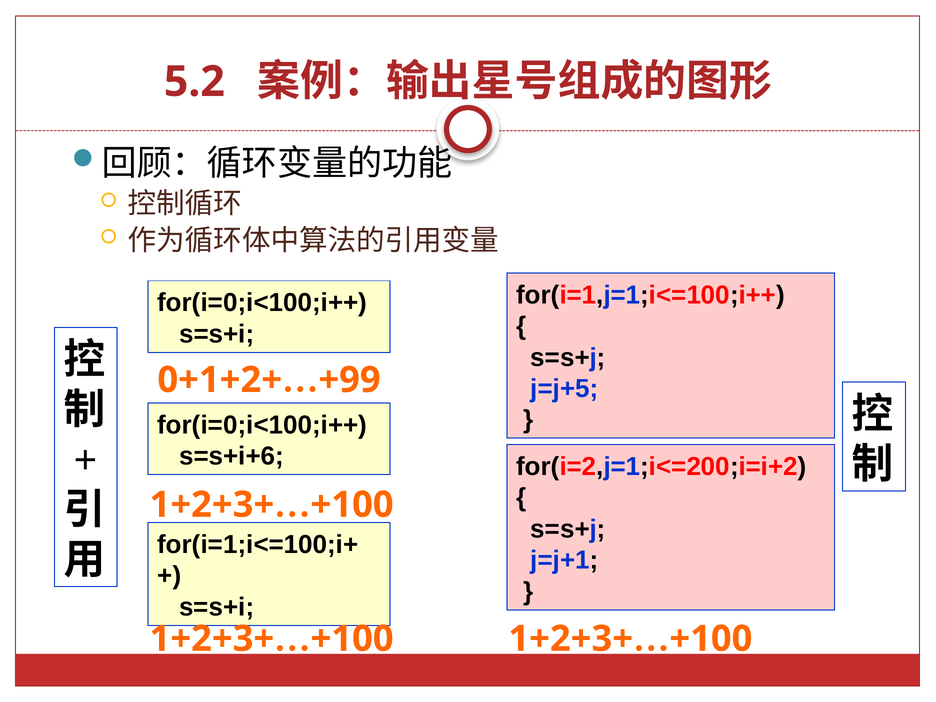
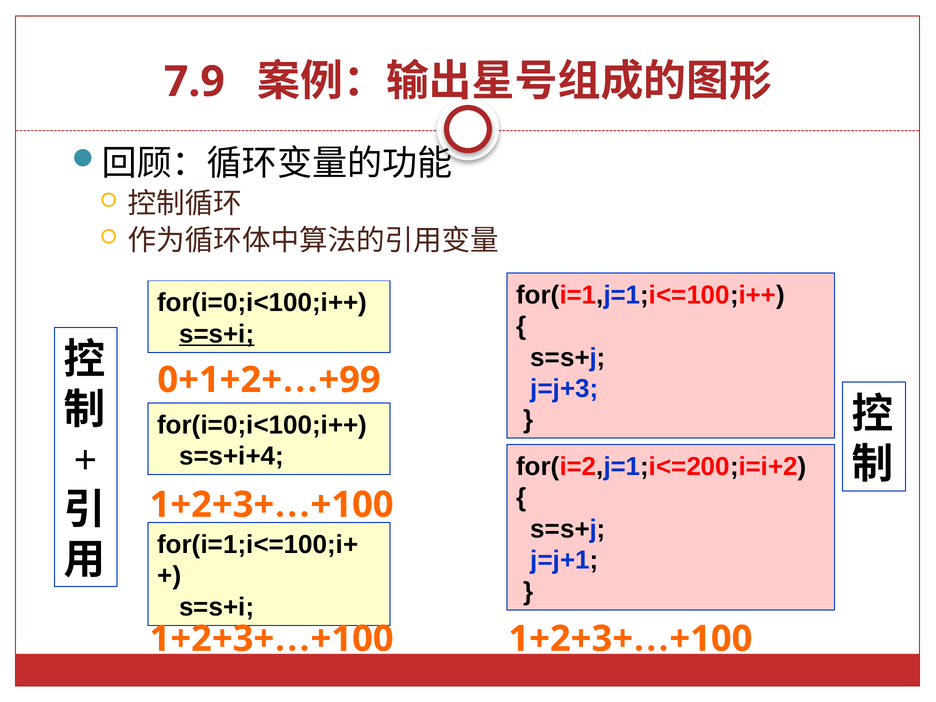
5.2: 5.2 -> 7.9 (194, 82)
s=s+i underline: none -> present (217, 334)
j=j+5: j=j+5 -> j=j+3 (564, 389)
s=s+i+6: s=s+i+6 -> s=s+i+4 (231, 456)
